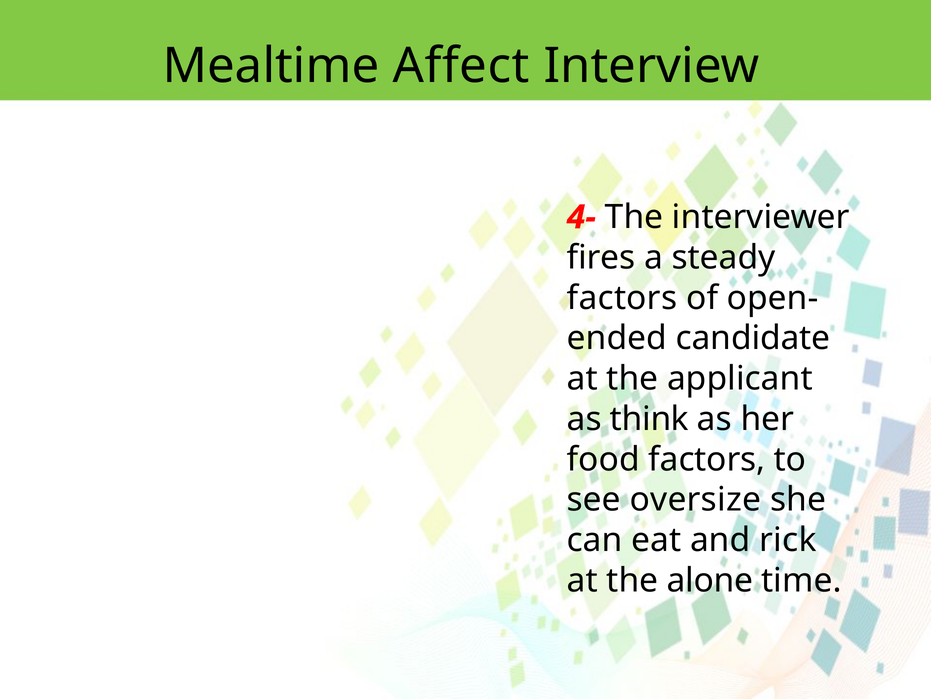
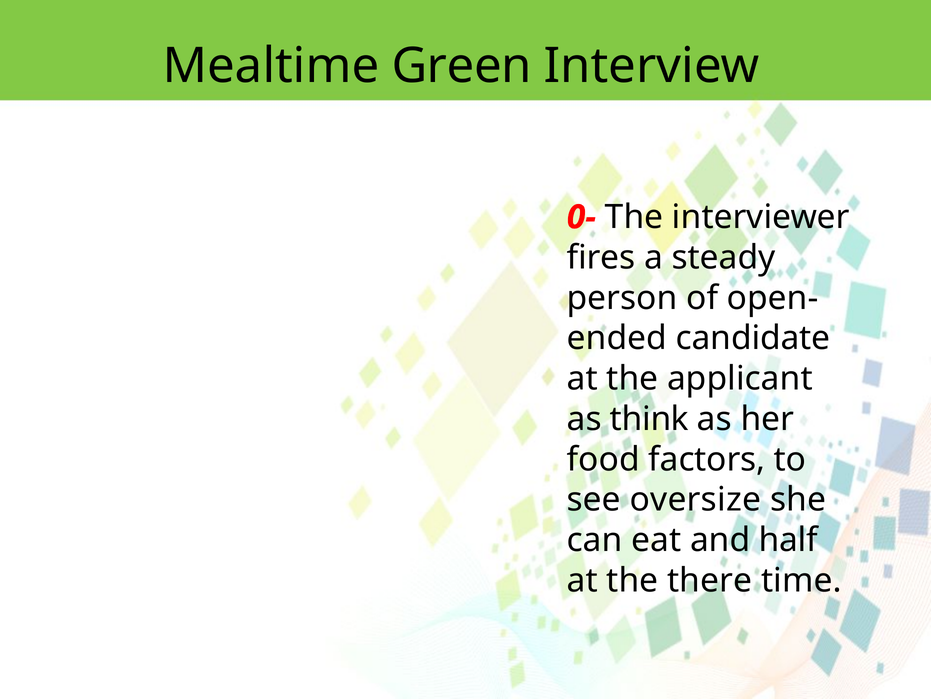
Affect: Affect -> Green (462, 66)
4-: 4- -> 0- (581, 217)
factors: factors -> person (622, 298)
rick: rick -> half (788, 540)
alone: alone -> there (710, 580)
